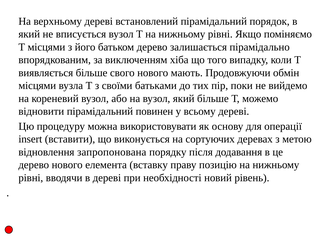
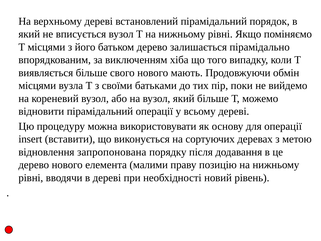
пірамідальний повинен: повинен -> операції (154, 111)
вставку: вставку -> малими (149, 165)
